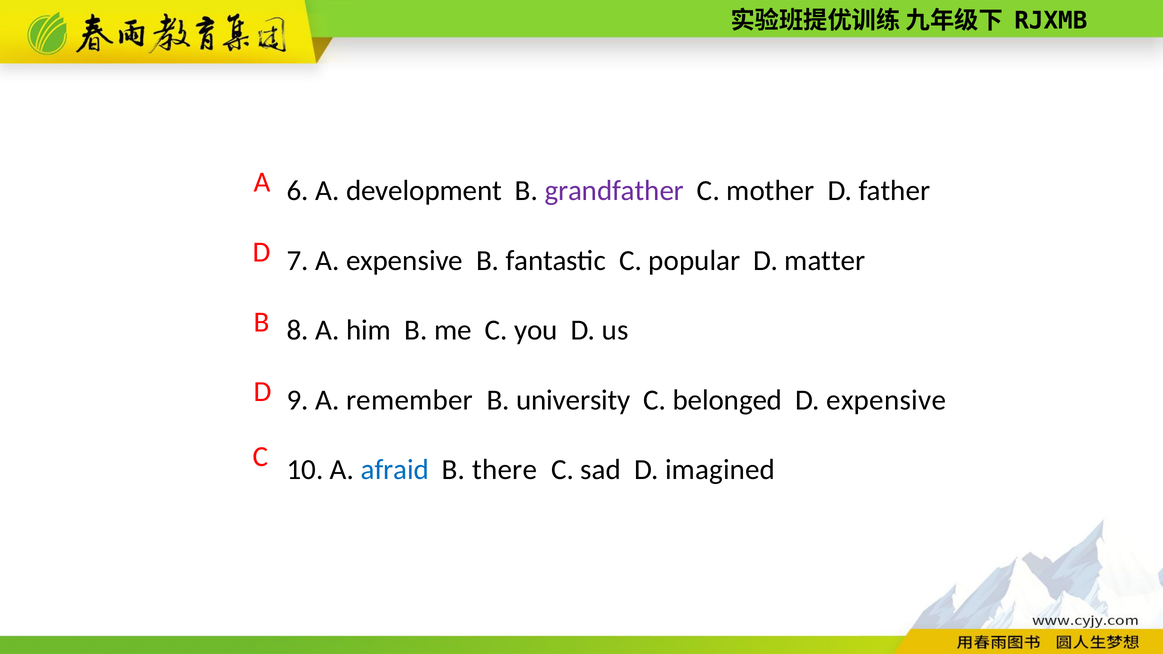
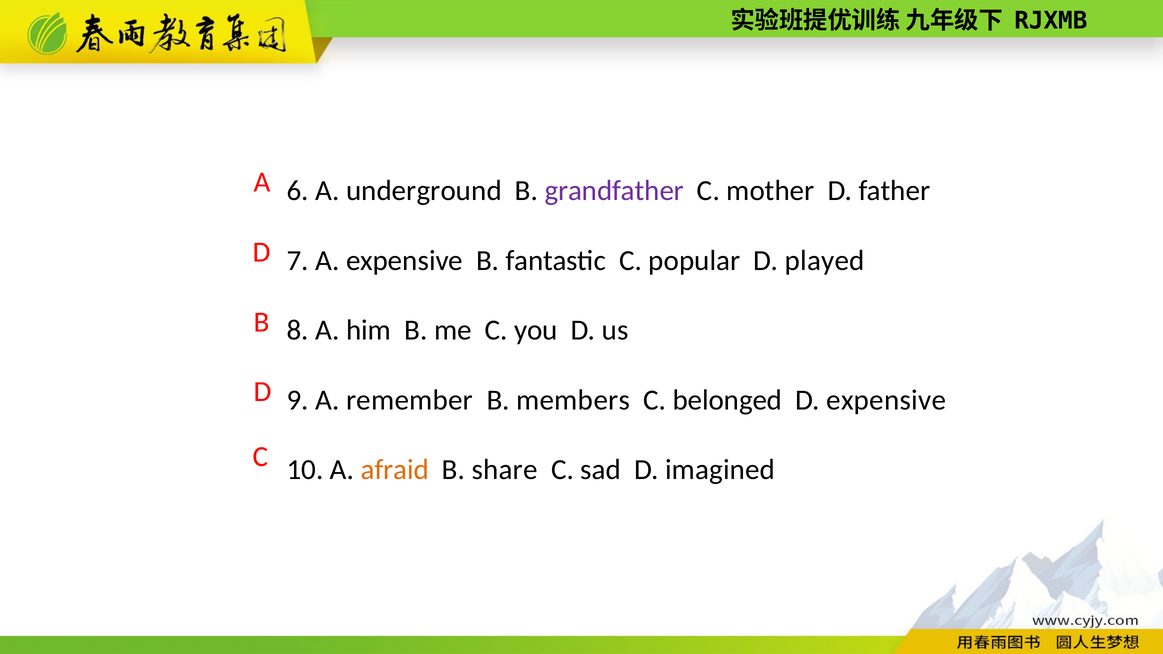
development: development -> underground (424, 191)
matter: matter -> played (825, 261)
university: university -> members (573, 400)
afraid colour: blue -> orange (395, 470)
there: there -> share (505, 470)
